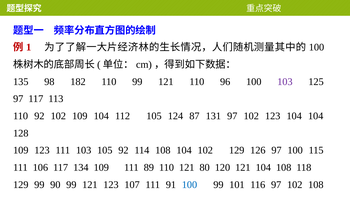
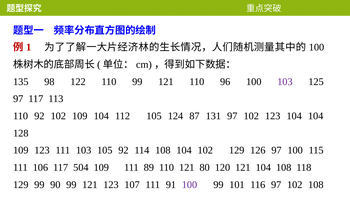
182: 182 -> 122 (78, 82)
134: 134 -> 504 (81, 167)
100 colour: blue -> purple (189, 185)
